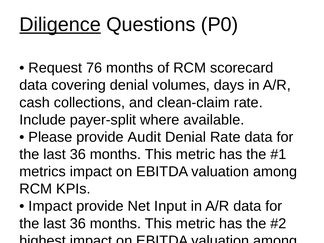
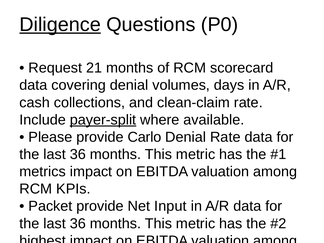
76: 76 -> 21 (94, 68)
payer-split underline: none -> present (103, 120)
Audit: Audit -> Carlo (145, 137)
Impact: Impact -> Packet (50, 206)
